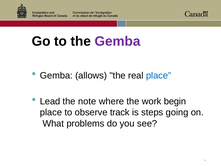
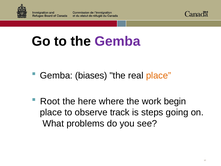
allows: allows -> biases (91, 75)
place colour: blue -> orange (159, 75)
Lead: Lead -> Root (50, 101)
note: note -> here (87, 101)
